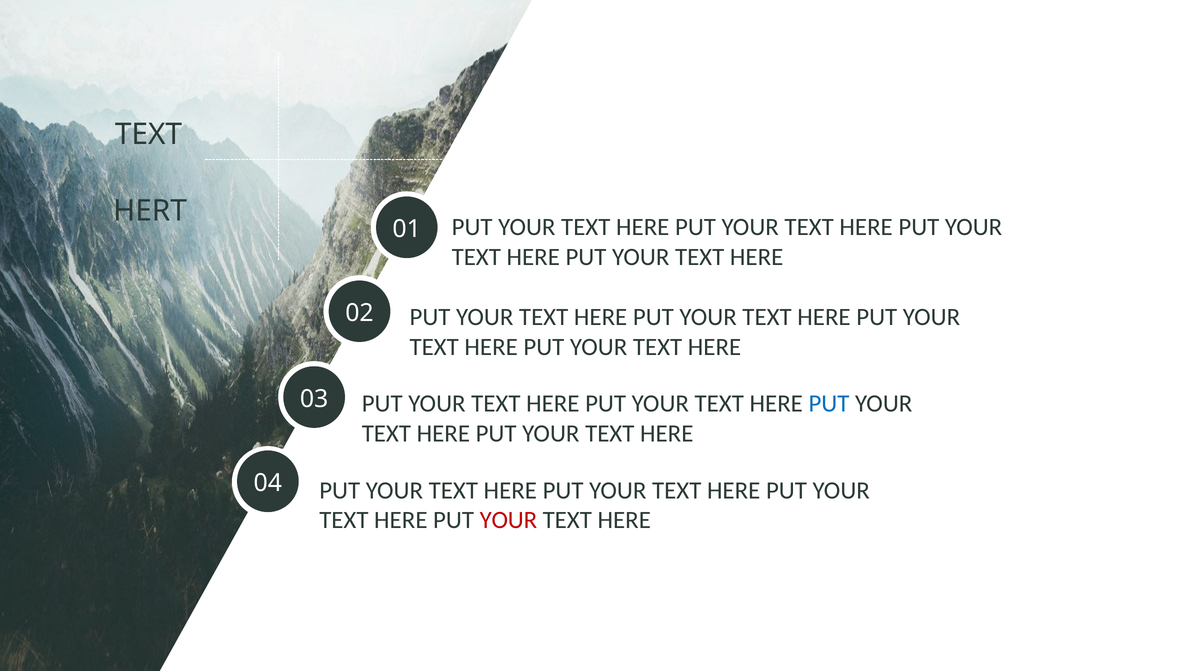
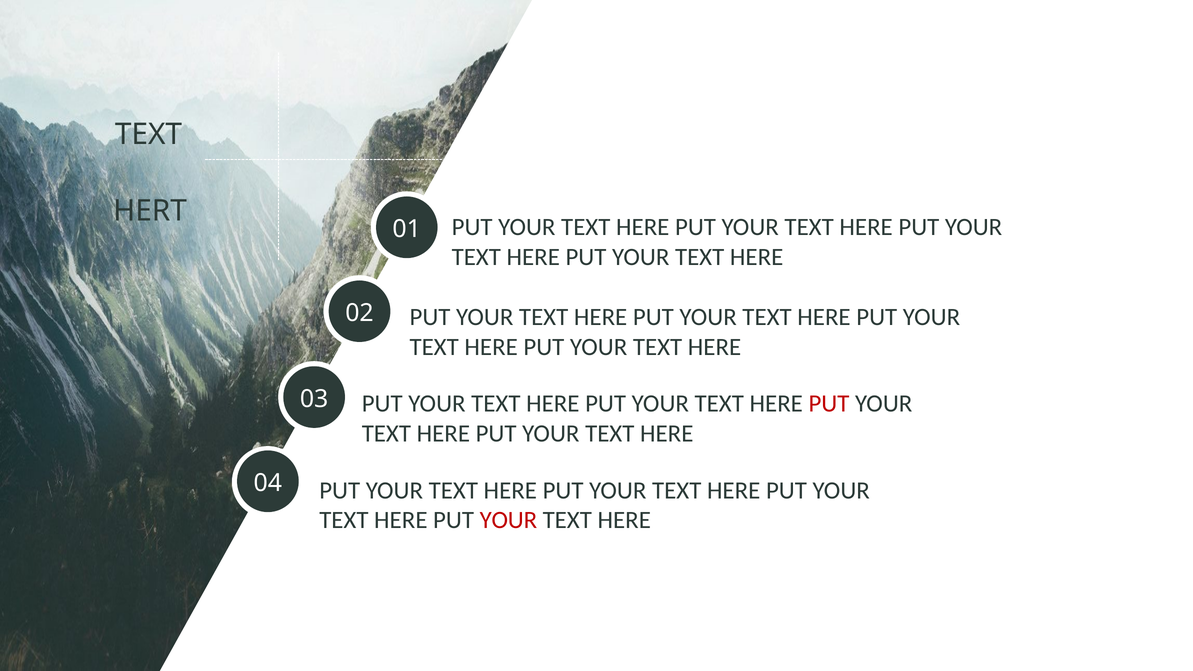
PUT colour: blue -> red (829, 404)
